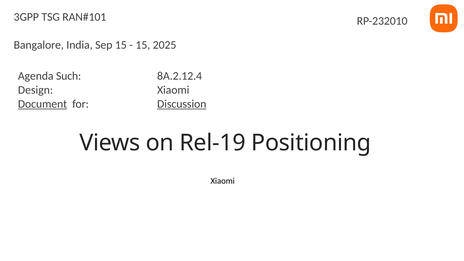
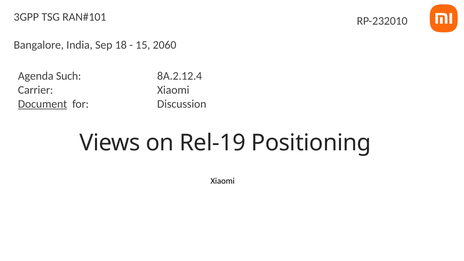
Sep 15: 15 -> 18 (121, 45)
2025: 2025 -> 2060 (165, 45)
Design: Design -> Carrier (36, 90)
Discussion underline: present -> none (182, 104)
